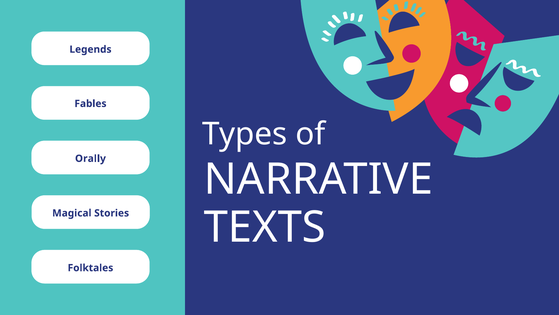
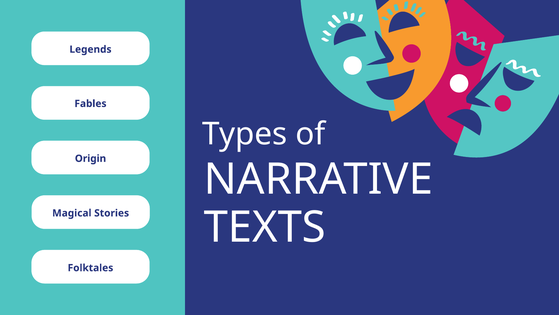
Orally: Orally -> Origin (90, 158)
